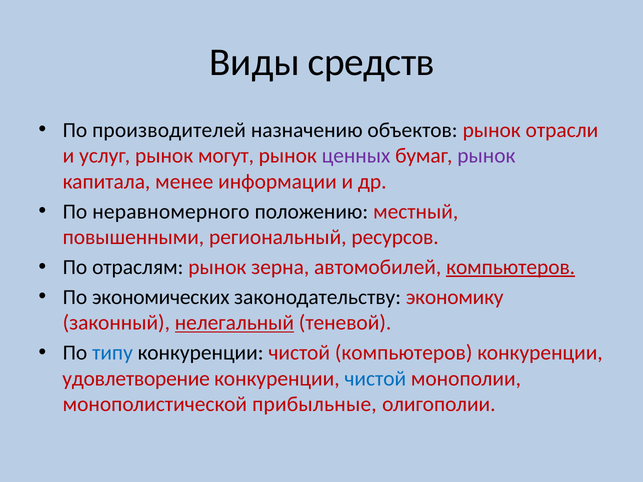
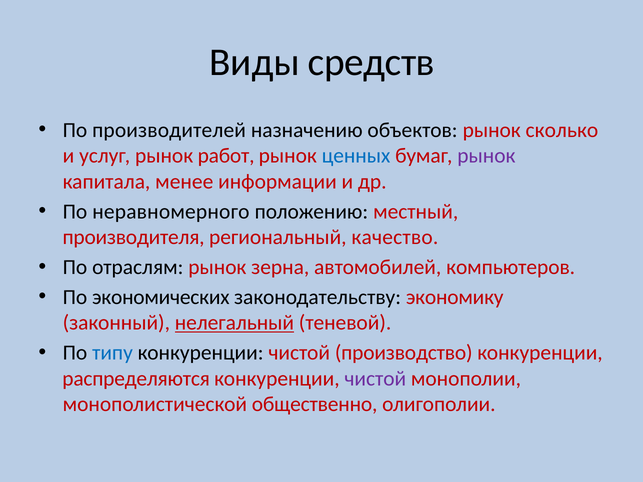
отрасли: отрасли -> сколько (562, 130)
могут: могут -> работ (226, 156)
ценных colour: purple -> blue (356, 156)
повышенными: повышенными -> производителя (134, 237)
ресурсов: ресурсов -> качество (395, 237)
компьютеров underline: present -> none (511, 267)
чистой компьютеров: компьютеров -> производство (404, 353)
удовлетворение: удовлетворение -> распределяются (136, 379)
чистой colour: blue -> purple (375, 379)
прибыльные: прибыльные -> общественно (315, 404)
